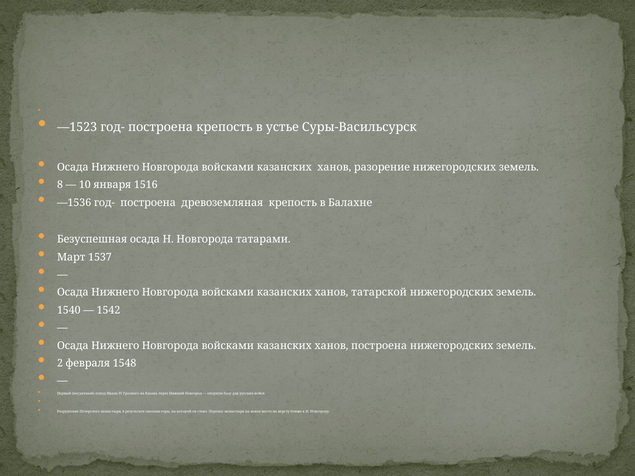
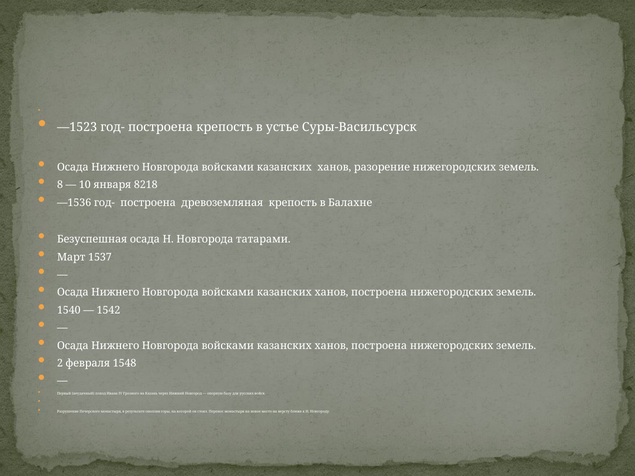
1516: 1516 -> 8218 (146, 185)
татарской: татарской -> построена (379, 293)
